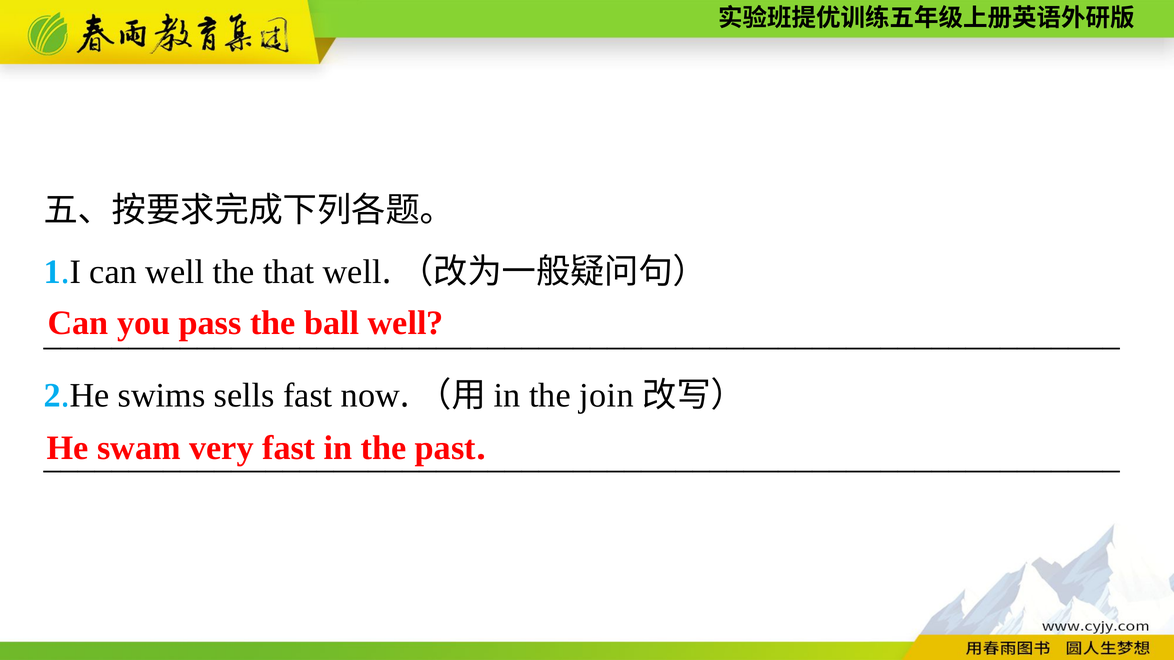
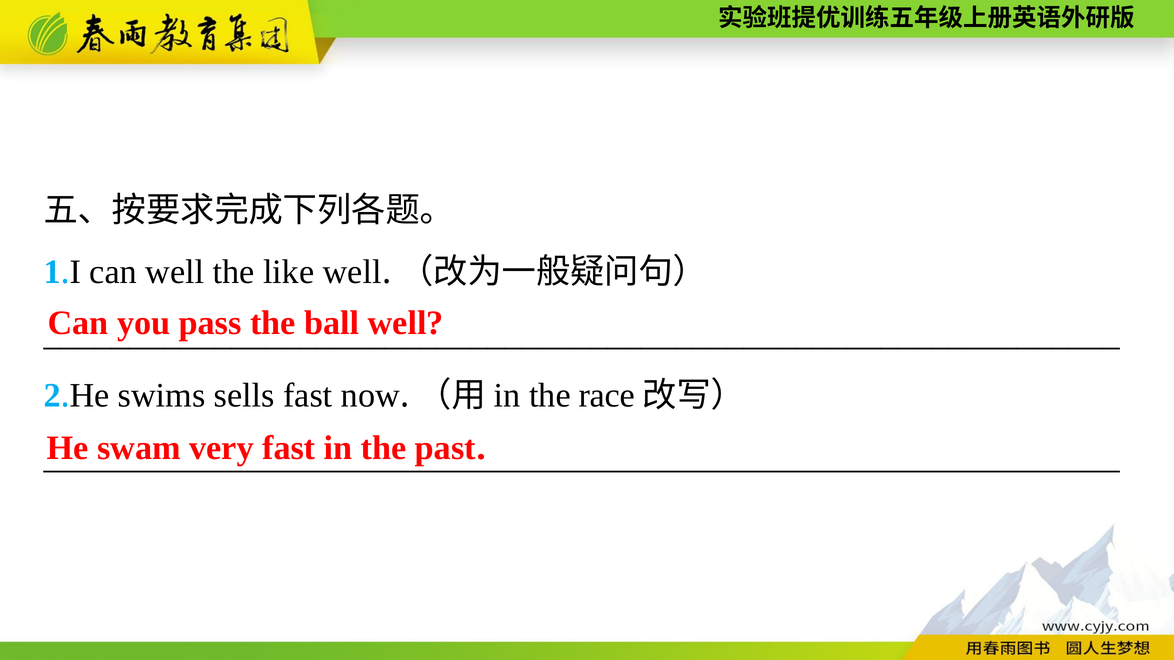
that: that -> like (289, 272)
join: join -> race (607, 396)
